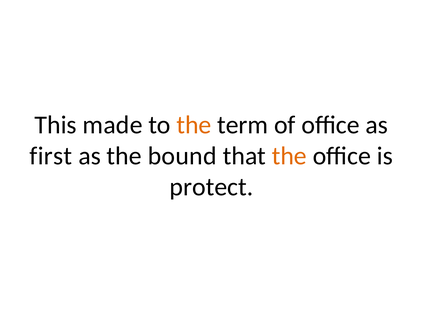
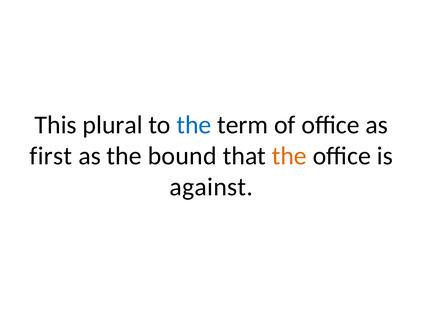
made: made -> plural (113, 125)
the colour: orange -> blue (194, 125)
protect: protect -> against (211, 187)
